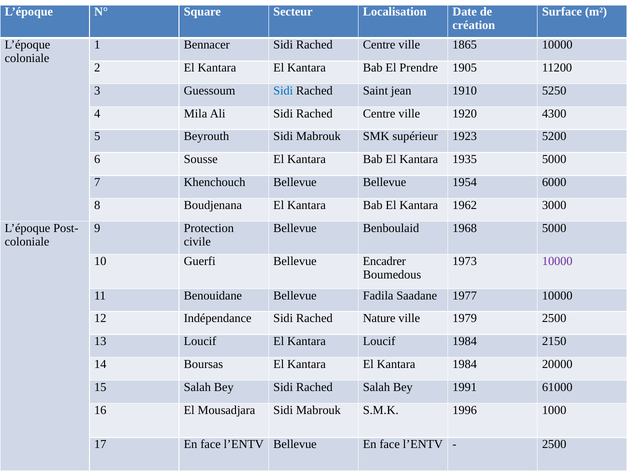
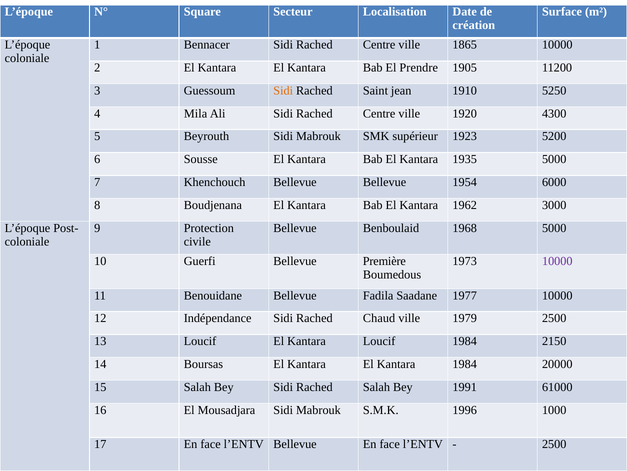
Sidi colour: blue -> orange (283, 91)
Encadrer: Encadrer -> Première (384, 261)
Nature: Nature -> Chaud (379, 318)
